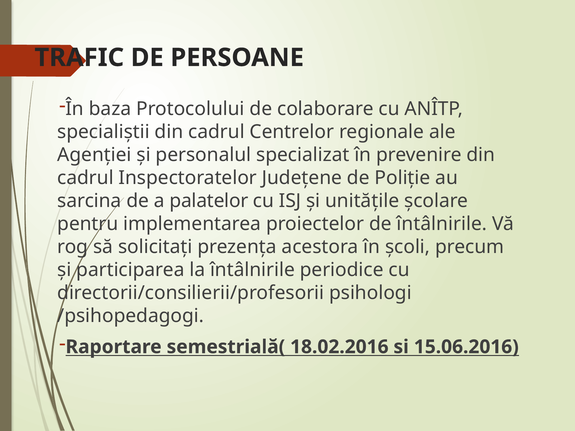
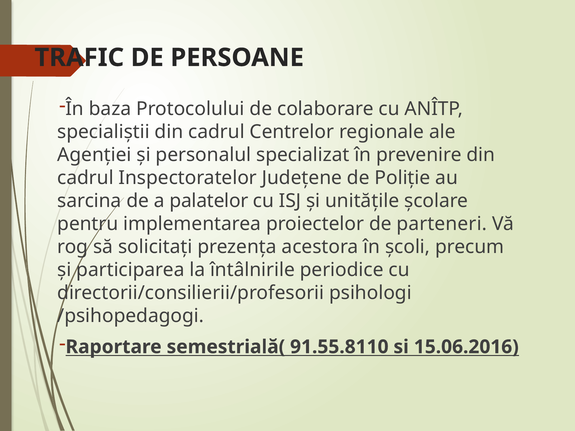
de întâlnirile: întâlnirile -> parteneri (442, 224)
18.02.2016: 18.02.2016 -> 91.55.8110 (339, 347)
